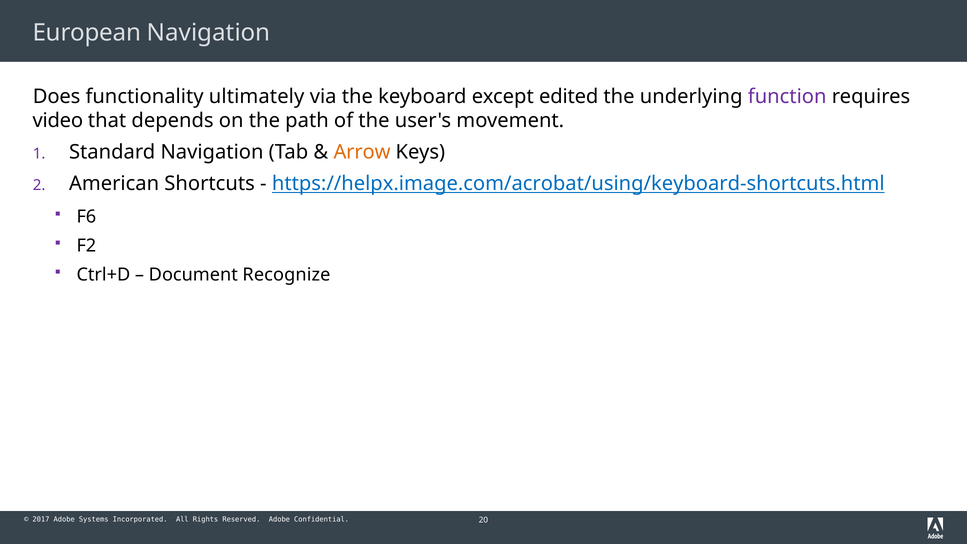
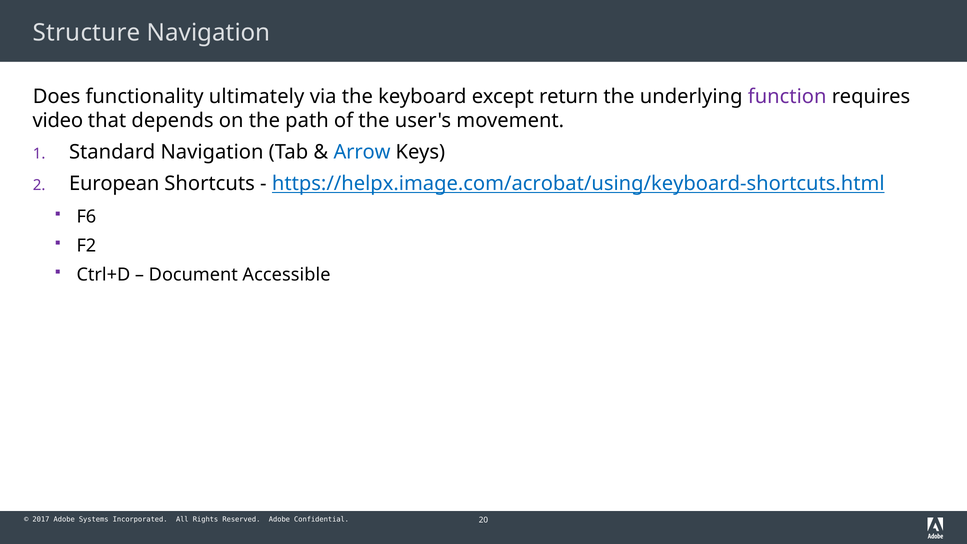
European: European -> Structure (87, 33)
edited: edited -> return (569, 96)
Arrow colour: orange -> blue (362, 152)
American: American -> European (114, 183)
Recognize: Recognize -> Accessible (286, 275)
